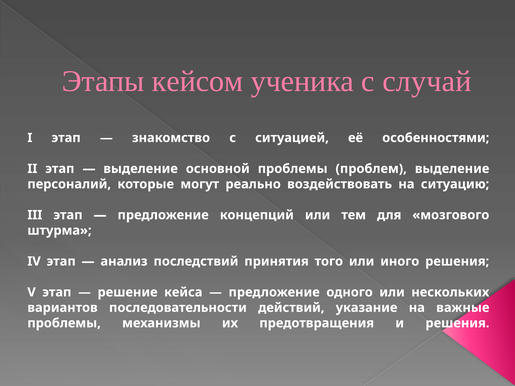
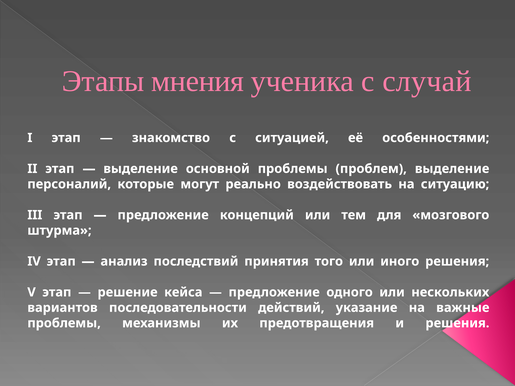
кейсом: кейсом -> мнения (198, 81)
